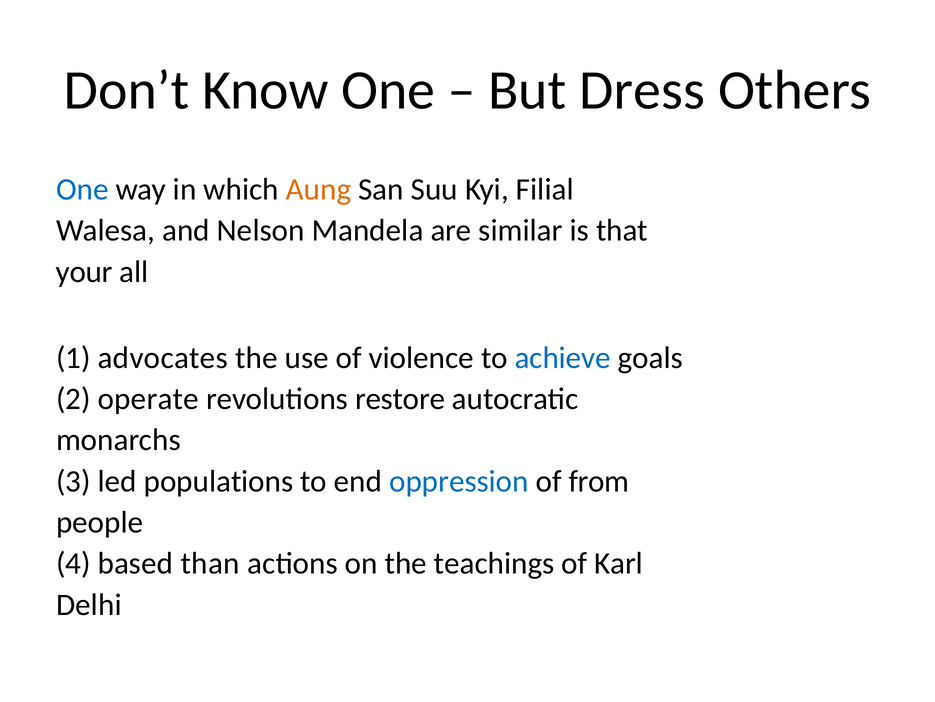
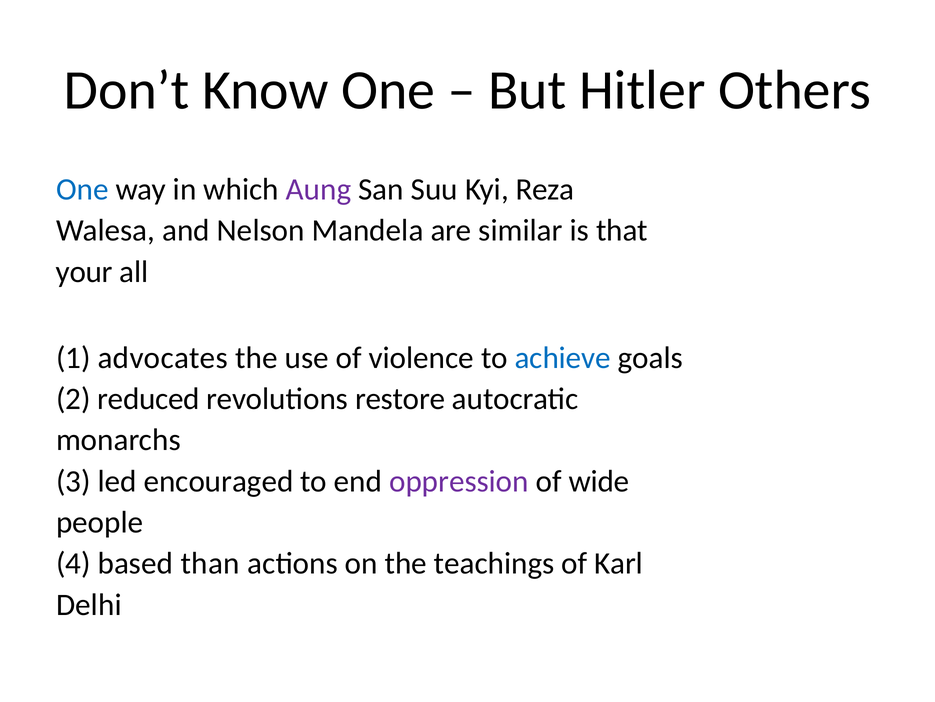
Dress: Dress -> Hitler (642, 90)
Aung colour: orange -> purple (318, 189)
Filial: Filial -> Reza (545, 189)
operate: operate -> reduced (149, 399)
populations: populations -> encouraged (219, 481)
oppression colour: blue -> purple (459, 481)
from: from -> wide (599, 481)
